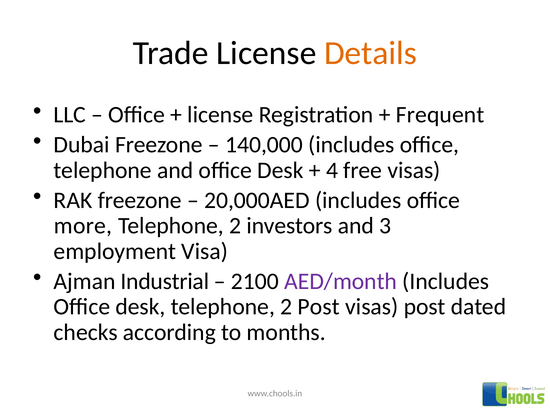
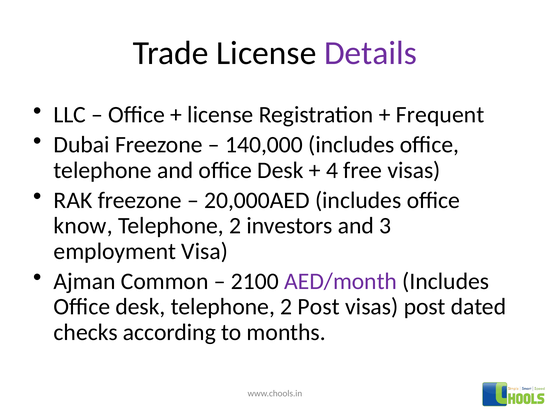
Details colour: orange -> purple (370, 53)
more: more -> know (83, 226)
Industrial: Industrial -> Common (165, 282)
